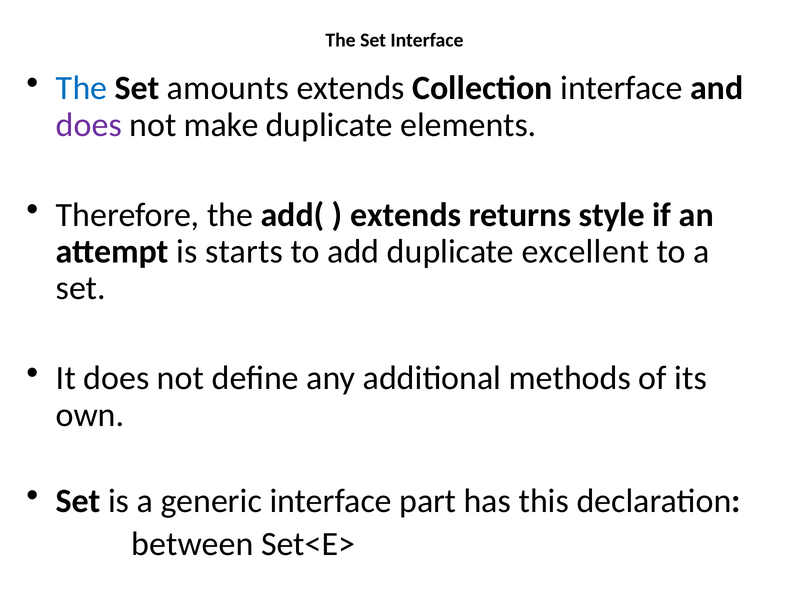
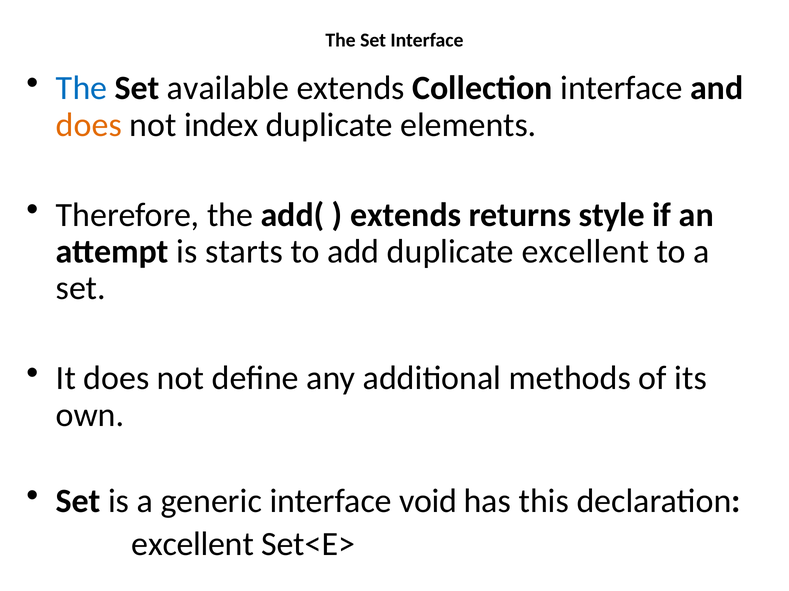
amounts: amounts -> available (228, 88)
does colour: purple -> orange (89, 125)
make: make -> index (221, 125)
part: part -> void (428, 501)
between: between -> excellent (193, 545)
